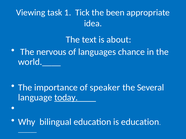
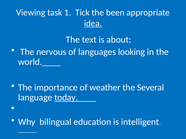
idea underline: none -> present (93, 23)
chance: chance -> looking (132, 52)
speaker: speaker -> weather (105, 88)
is education: education -> intelligent (140, 122)
